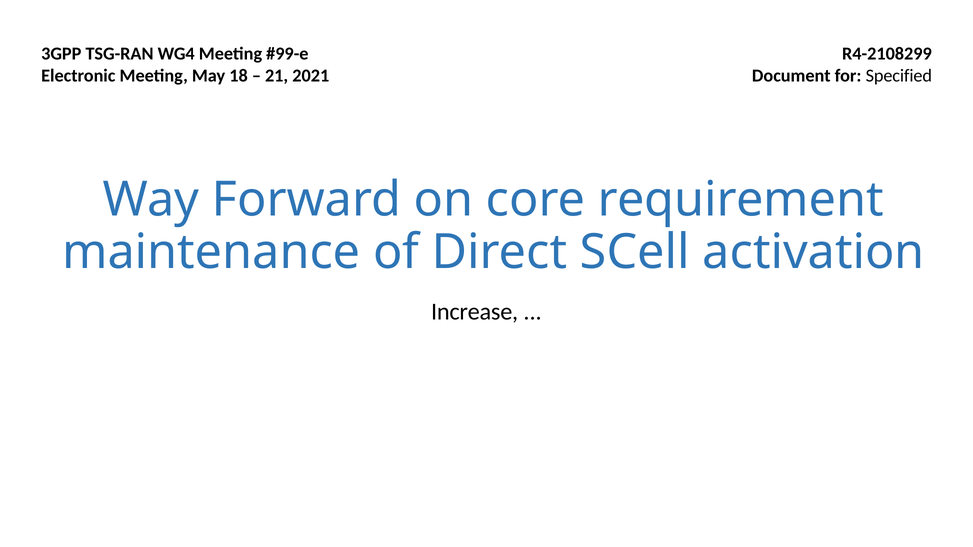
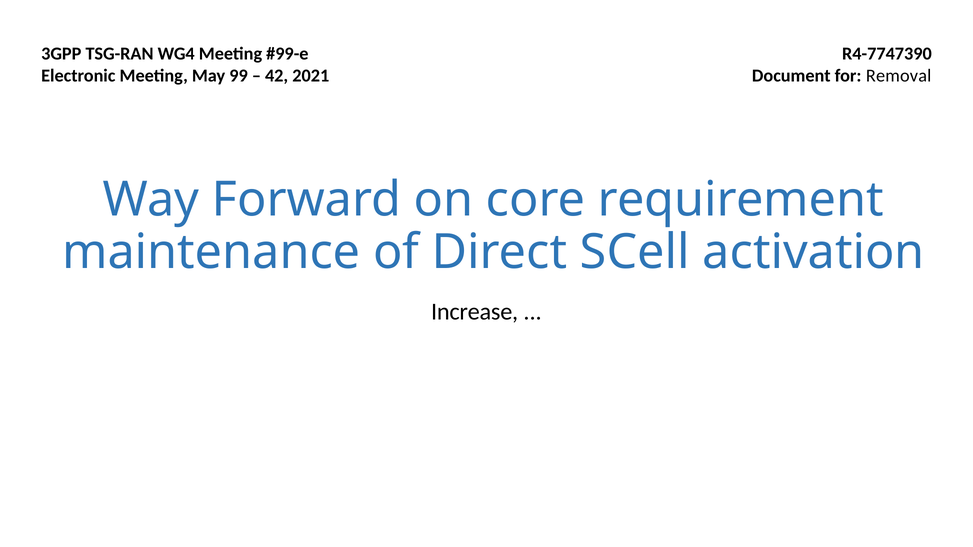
R4-2108299: R4-2108299 -> R4-7747390 (887, 54)
18: 18 -> 99 (239, 76)
21: 21 -> 42 (277, 76)
Specified: Specified -> Removal (899, 76)
